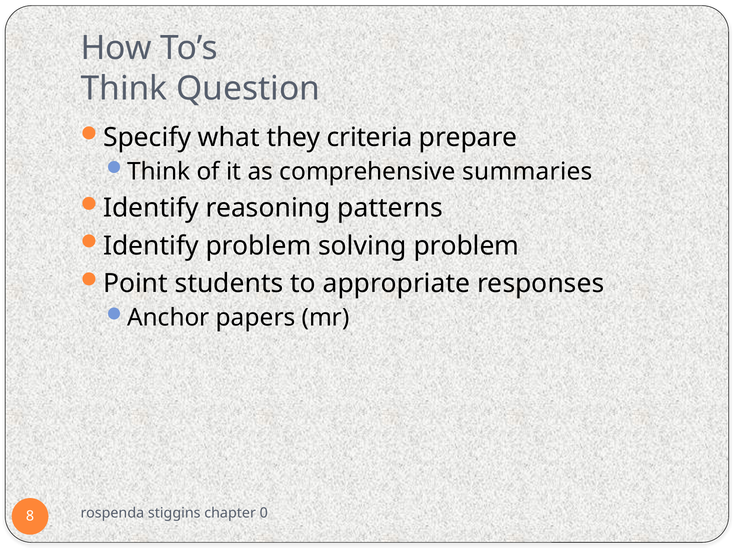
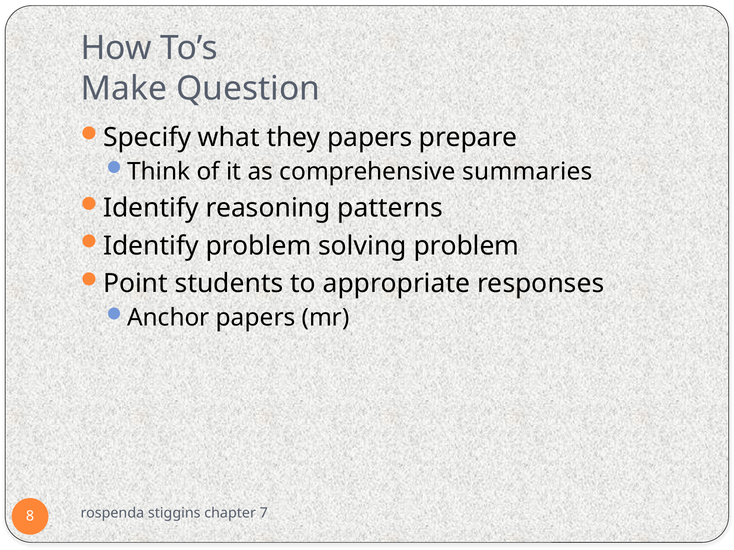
Think: Think -> Make (124, 89)
they criteria: criteria -> papers (370, 138)
0: 0 -> 7 (264, 514)
